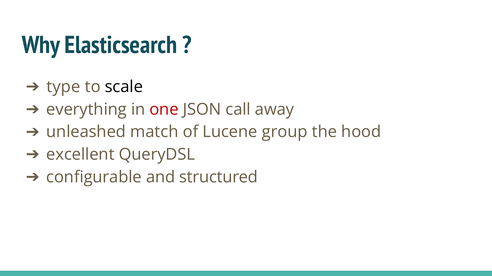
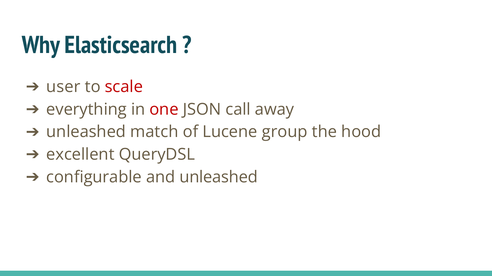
type: type -> user (63, 87)
scale colour: black -> red (124, 87)
and structured: structured -> unleashed (219, 177)
